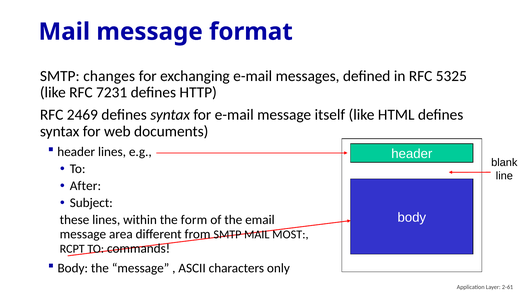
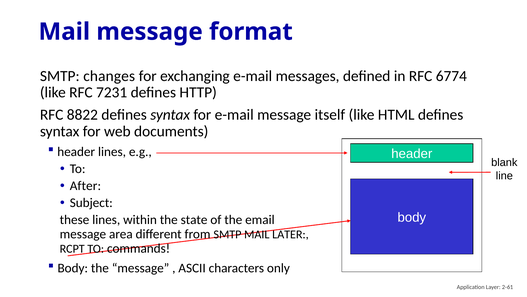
5325: 5325 -> 6774 (451, 76)
2469: 2469 -> 8822 (82, 114)
form: form -> state (194, 219)
MOST: MOST -> LATER (290, 234)
